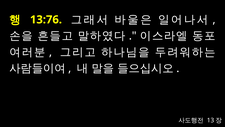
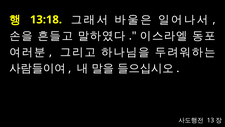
13:76: 13:76 -> 13:18 (46, 20)
